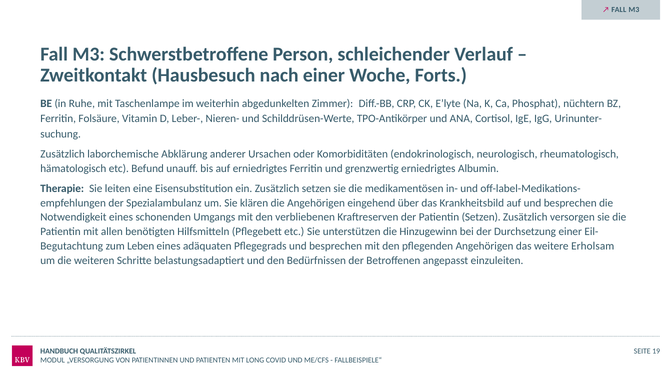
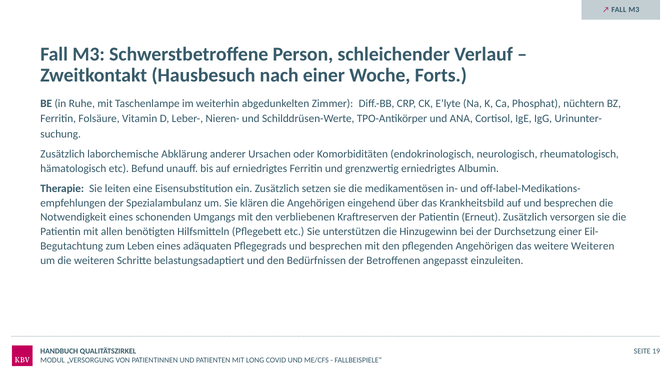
Patientin Setzen: Setzen -> Erneut (481, 217)
weitere Erholsam: Erholsam -> Weiteren (593, 246)
